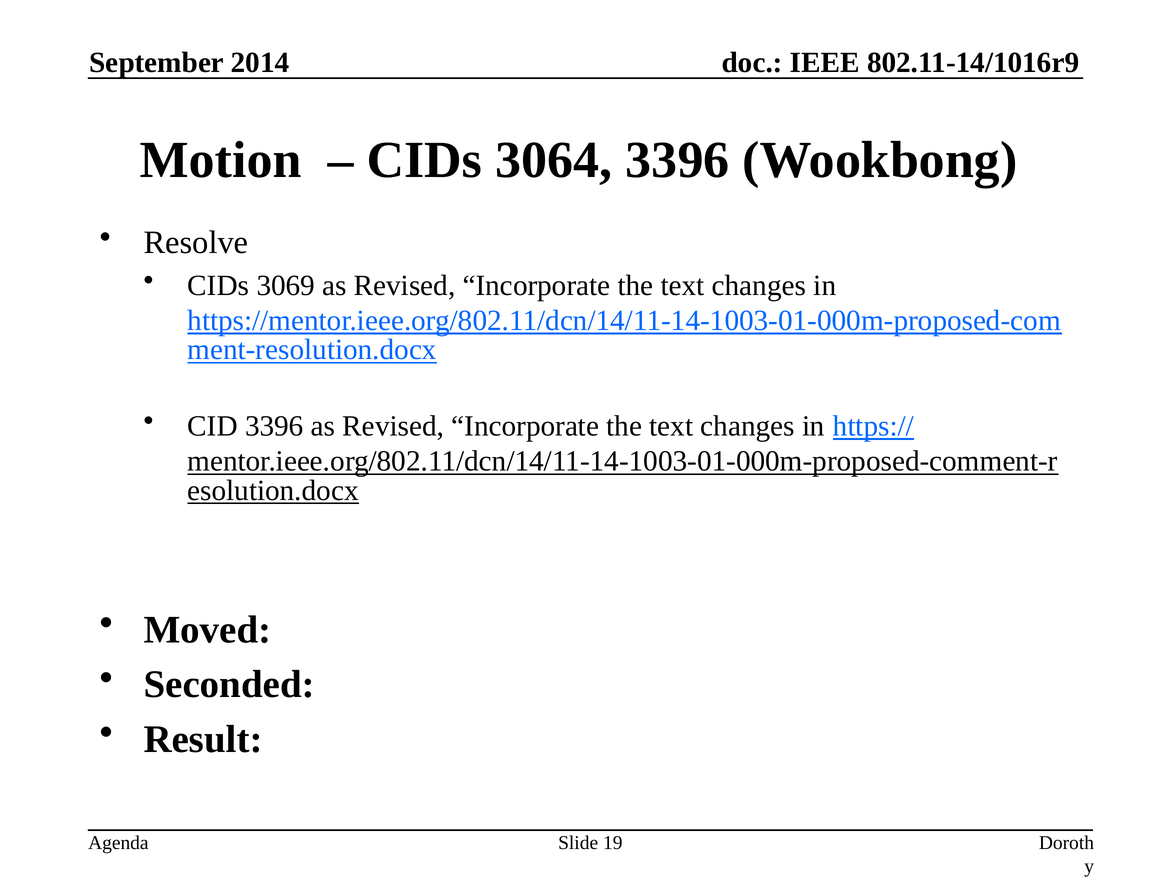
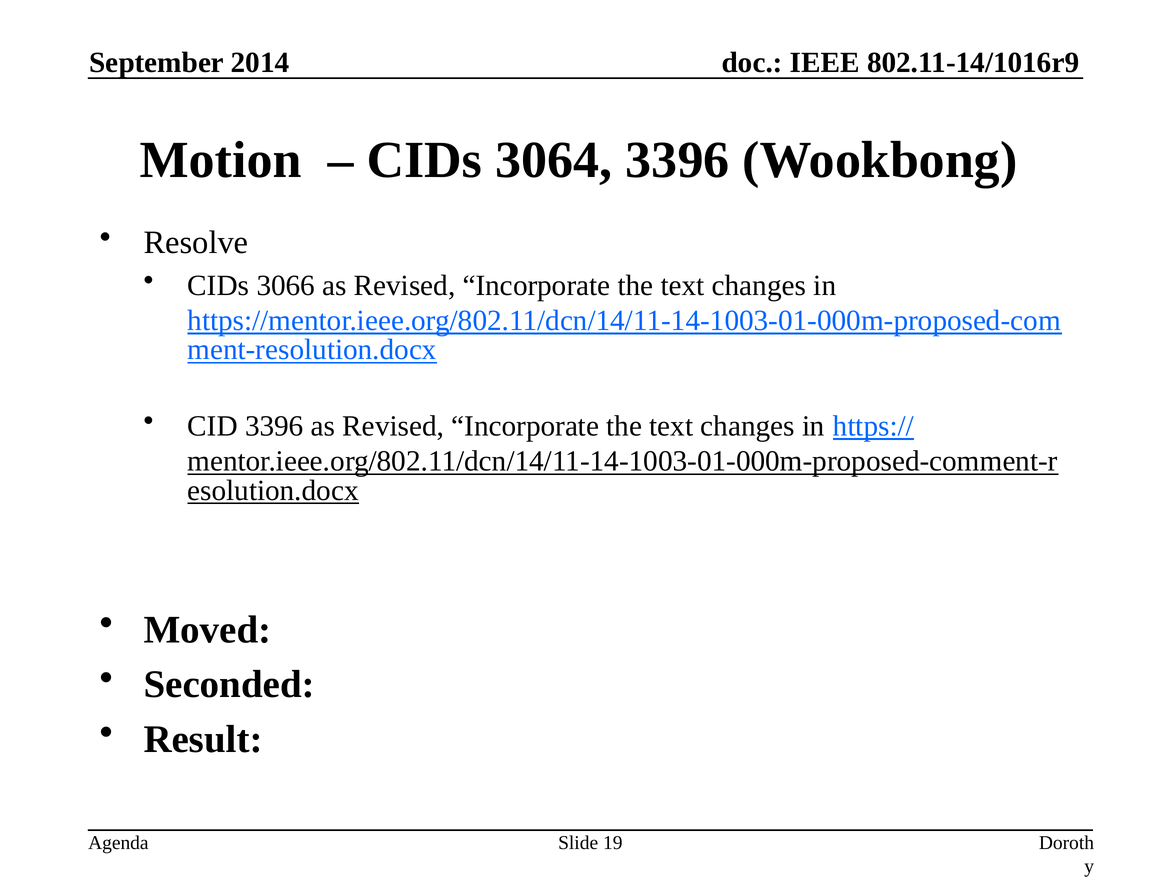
3069: 3069 -> 3066 (286, 285)
